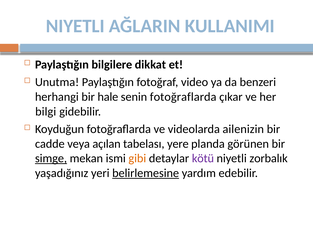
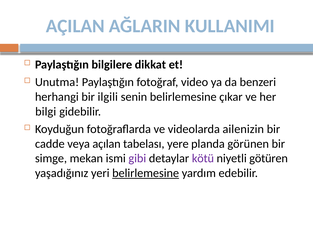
NIYETLI: NIYETLI -> AÇILAN (75, 26)
hale: hale -> ilgili (108, 97)
senin fotoğraflarda: fotoğraflarda -> belirlemesine (183, 97)
simge underline: present -> none (51, 158)
gibi colour: orange -> purple (137, 158)
zorbalık: zorbalık -> götüren (269, 158)
